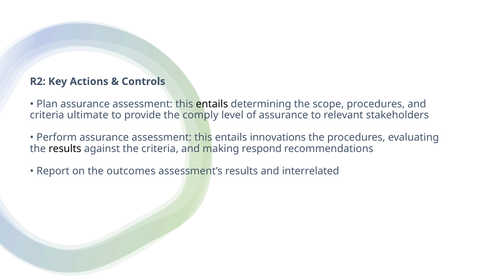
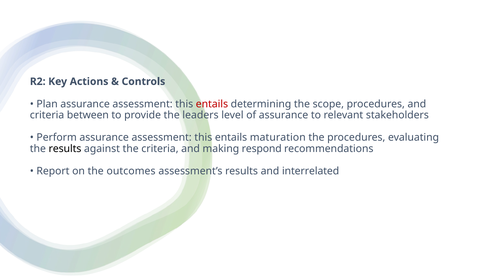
entails colour: black -> red (212, 104)
ultimate: ultimate -> between (88, 115)
comply: comply -> leaders (200, 115)
innovations: innovations -> maturation (278, 138)
